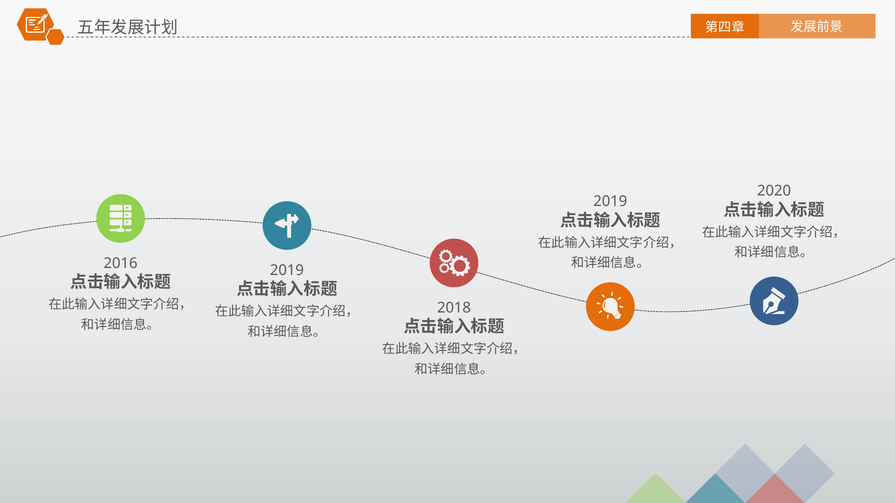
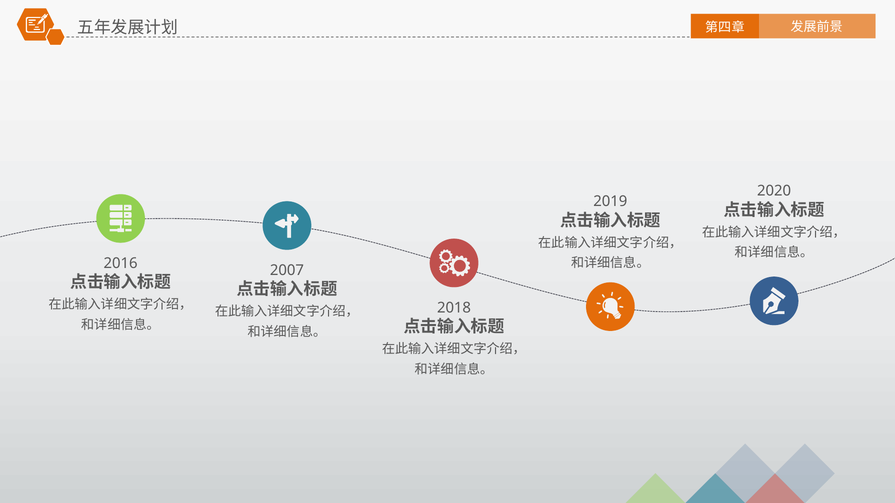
2019: 2019 -> 2007 (287, 270)
